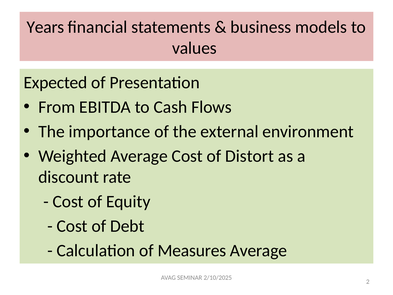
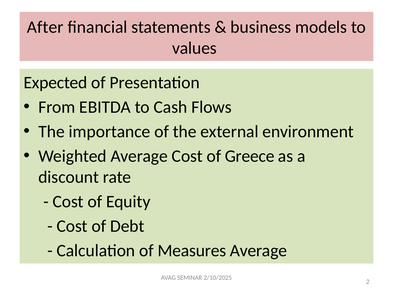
Years: Years -> After (45, 27)
Distort: Distort -> Greece (250, 156)
